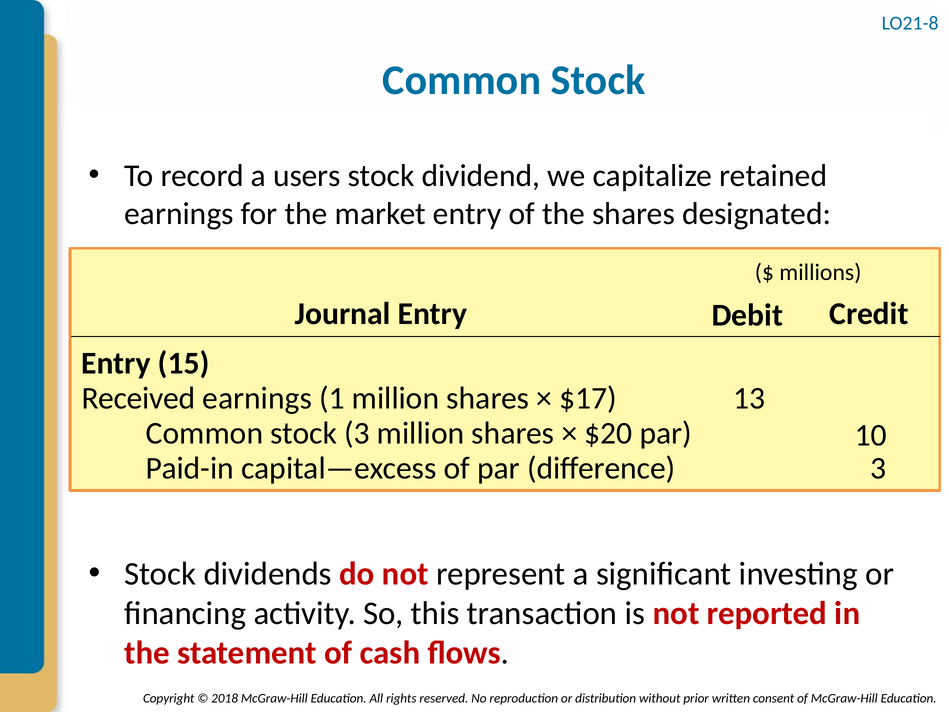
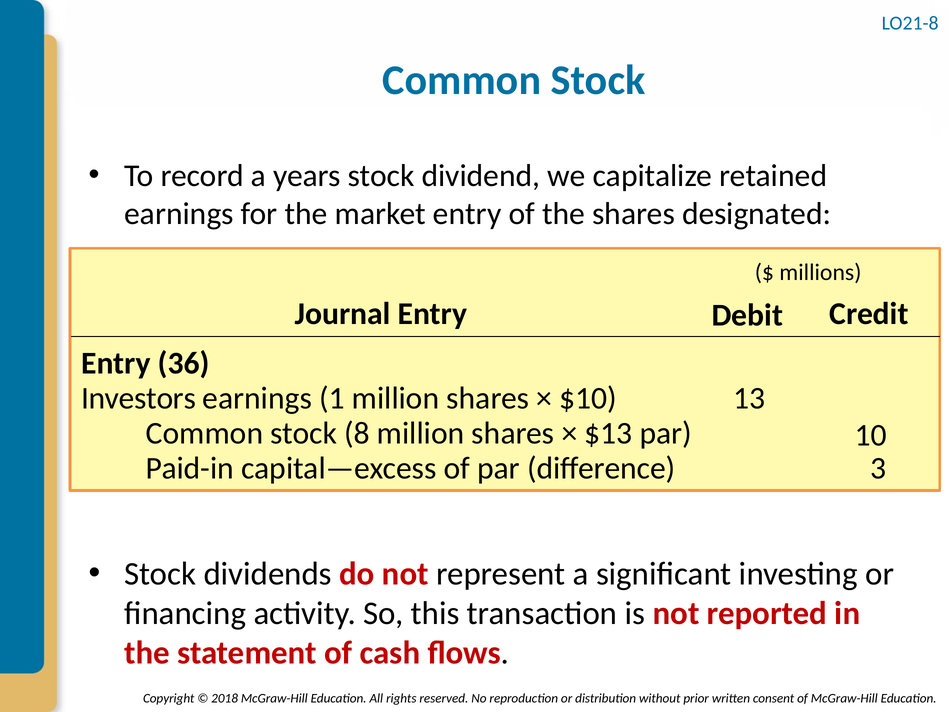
users: users -> years (307, 176)
15: 15 -> 36 (184, 363)
Received: Received -> Investors (139, 398)
$17: $17 -> $10 (588, 398)
stock 3: 3 -> 8 (357, 433)
$20: $20 -> $13 (608, 433)
